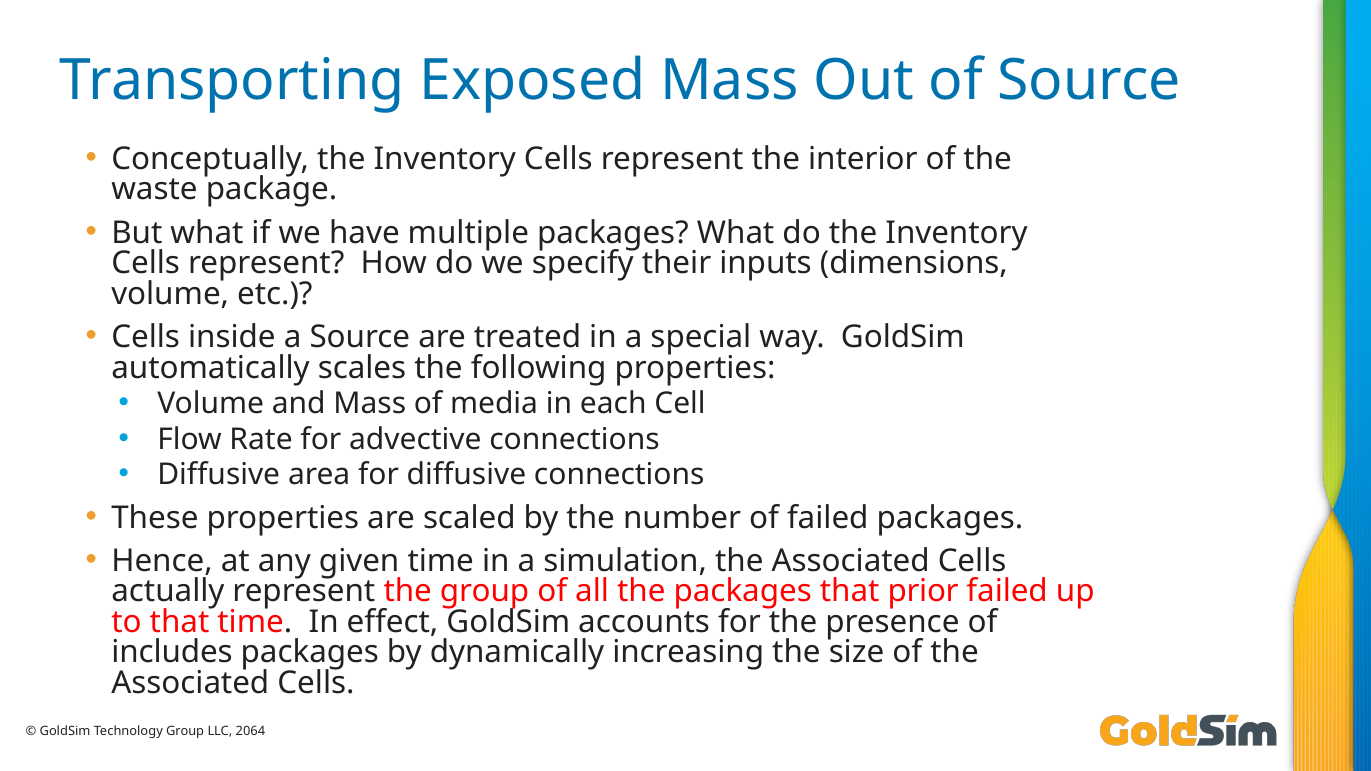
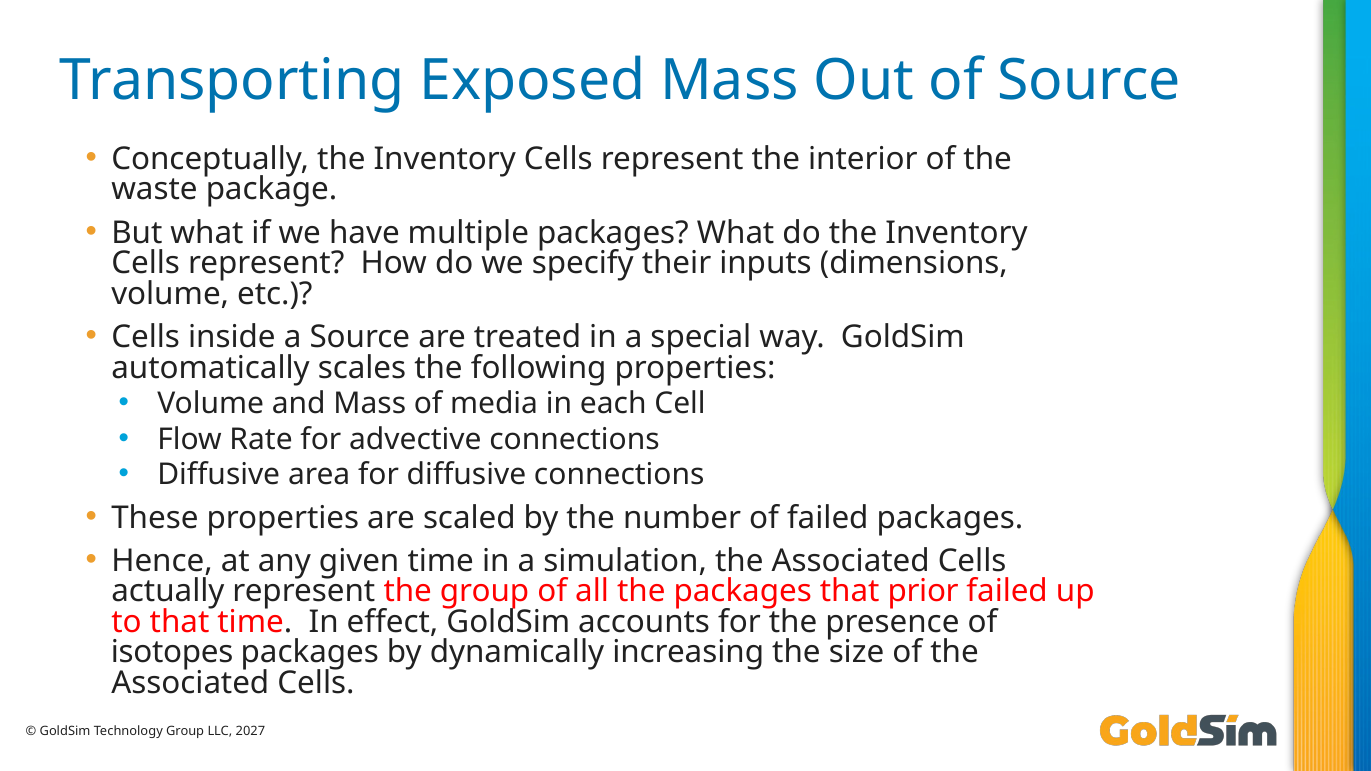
includes: includes -> isotopes (172, 653)
2064: 2064 -> 2027 (250, 732)
